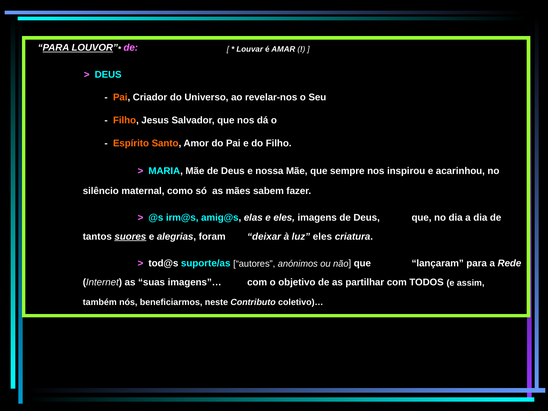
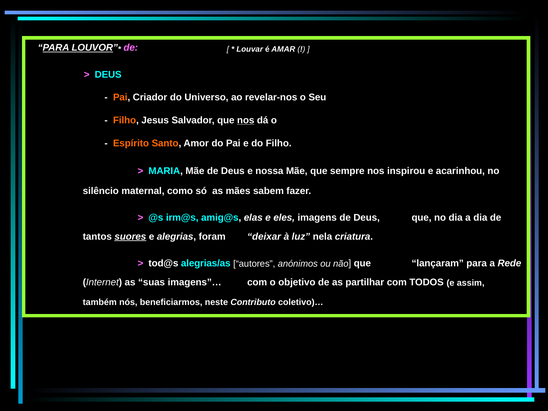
nos underline: none -> present (246, 120)
luz eles: eles -> nela (322, 237)
suporte/as: suporte/as -> alegrias/as (206, 263)
